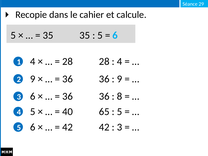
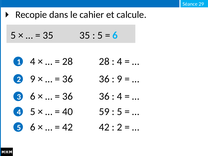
8: 8 -> 4 (120, 96)
65: 65 -> 59 (104, 112)
3: 3 -> 2 (120, 127)
